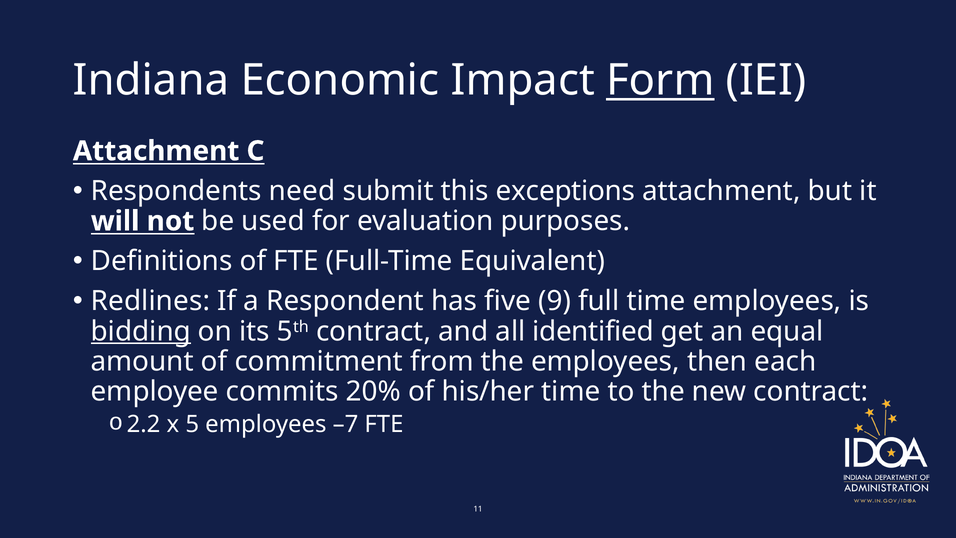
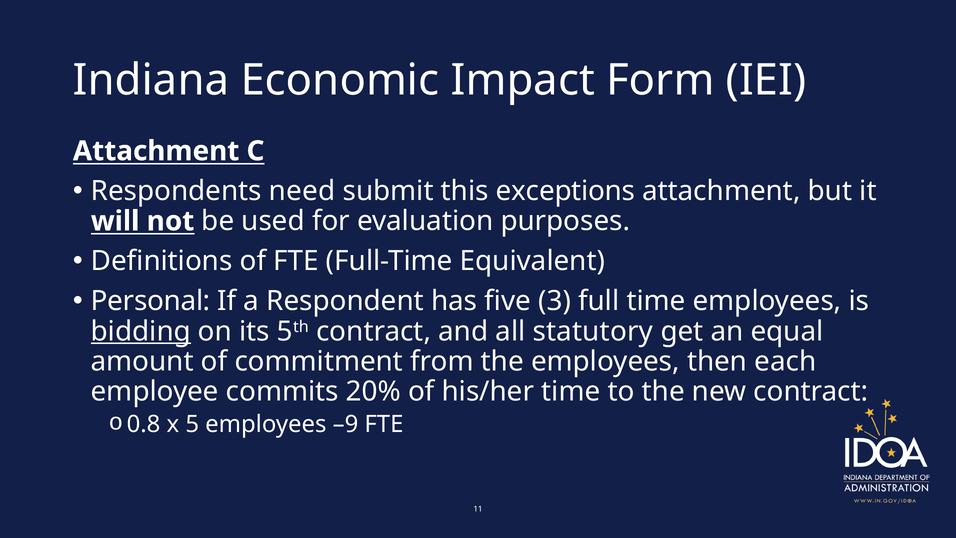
Form underline: present -> none (660, 80)
Redlines: Redlines -> Personal (151, 301)
9: 9 -> 3 (555, 301)
identified: identified -> statutory (593, 331)
2.2: 2.2 -> 0.8 (144, 424)
–7: –7 -> –9 (345, 424)
